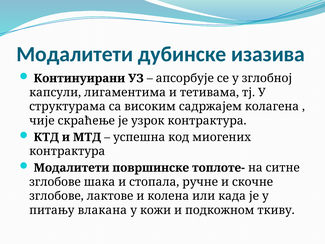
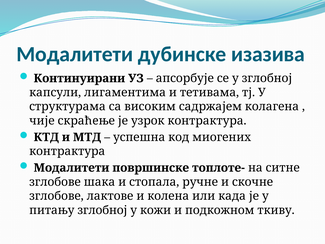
питању влакана: влакана -> зглобној (102, 210)
